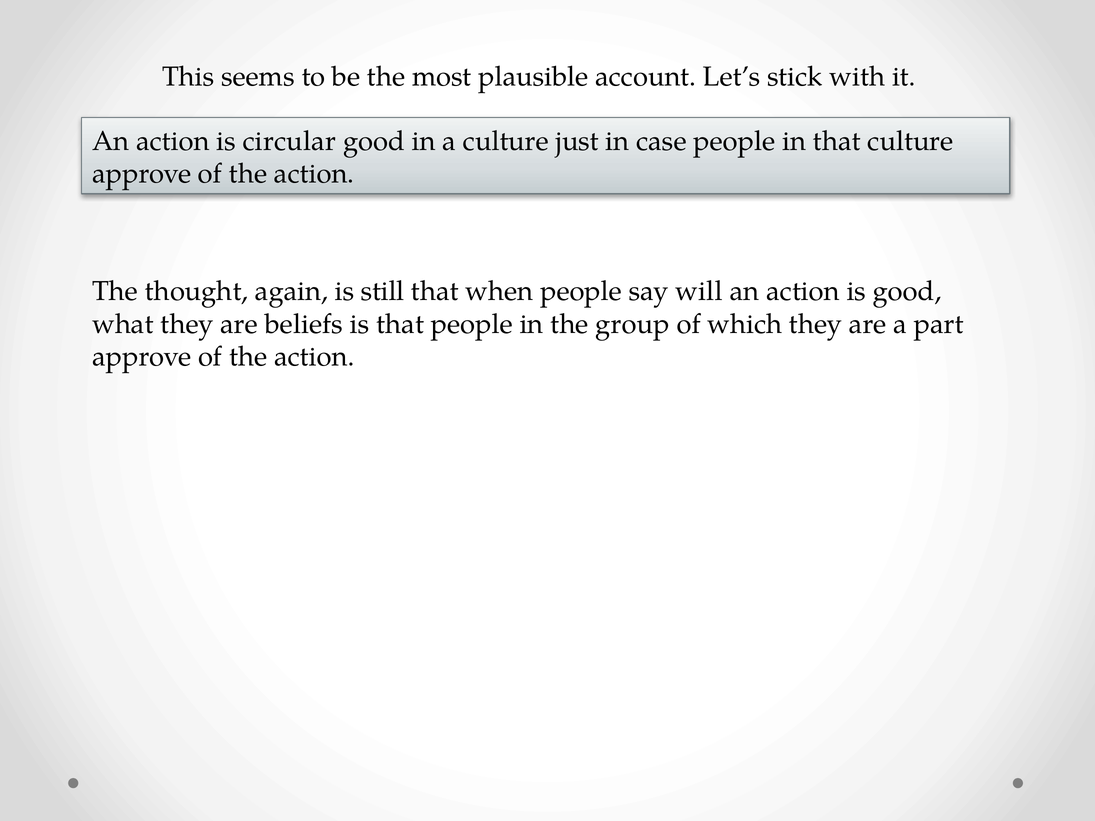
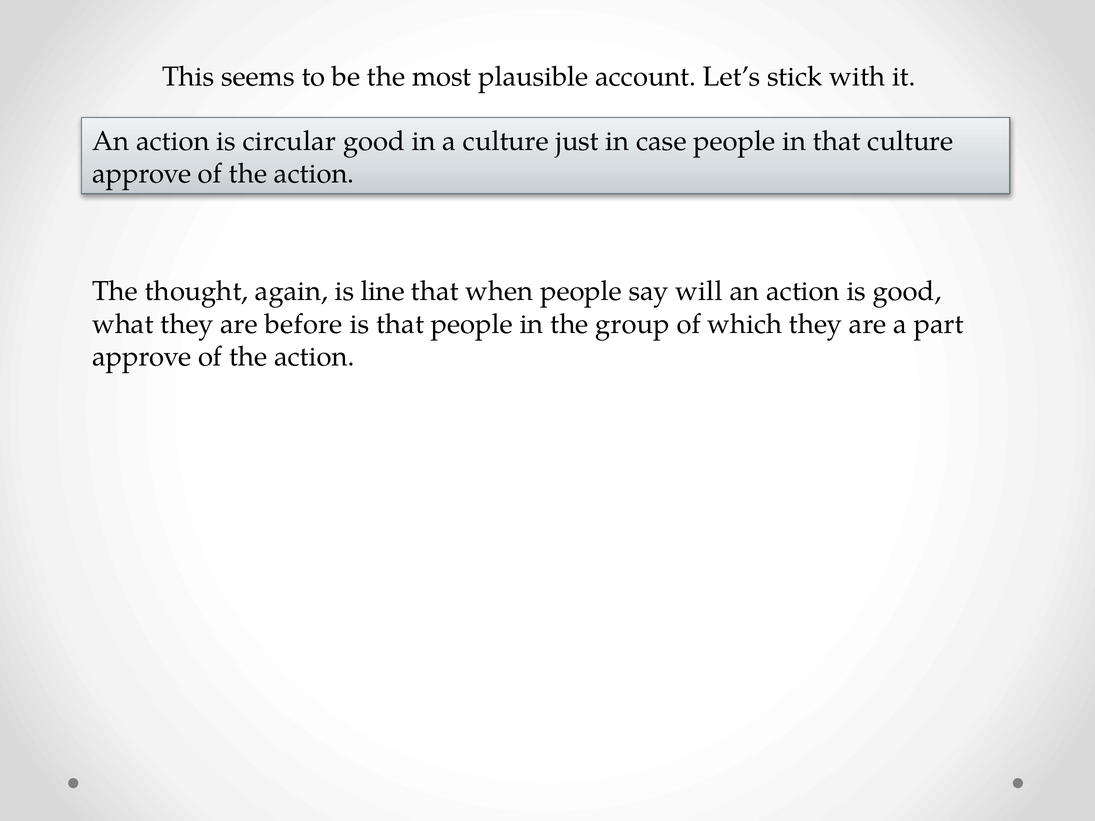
still: still -> line (383, 291)
beliefs: beliefs -> before (304, 324)
